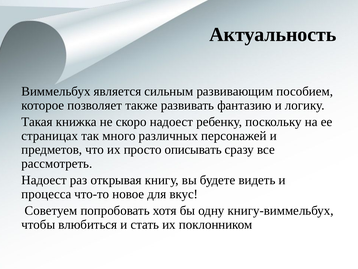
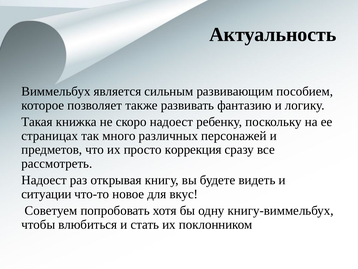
описывать: описывать -> коррекция (193, 149)
процесса: процесса -> ситуации (46, 194)
